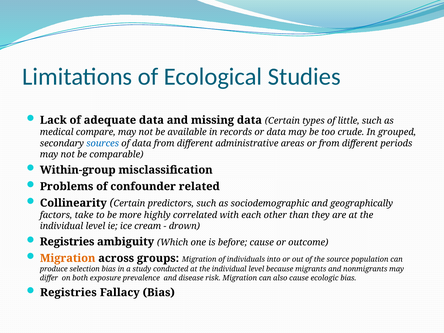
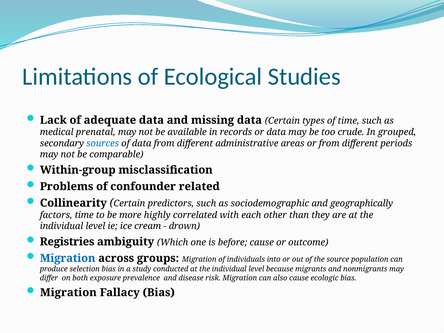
of little: little -> time (349, 121)
compare: compare -> prenatal (96, 132)
factors take: take -> time (84, 215)
Migration colour: orange -> blue (68, 258)
Registries: Registries -> Migration (68, 292)
